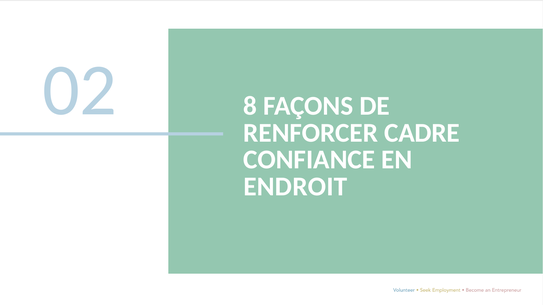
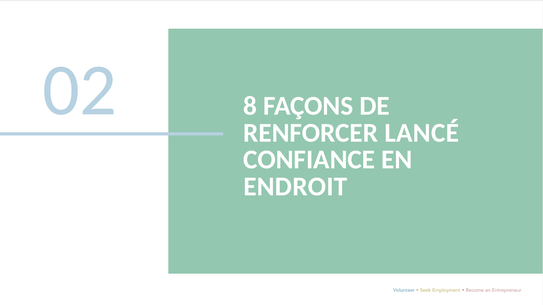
CADRE: CADRE -> LANCÉ (422, 133)
